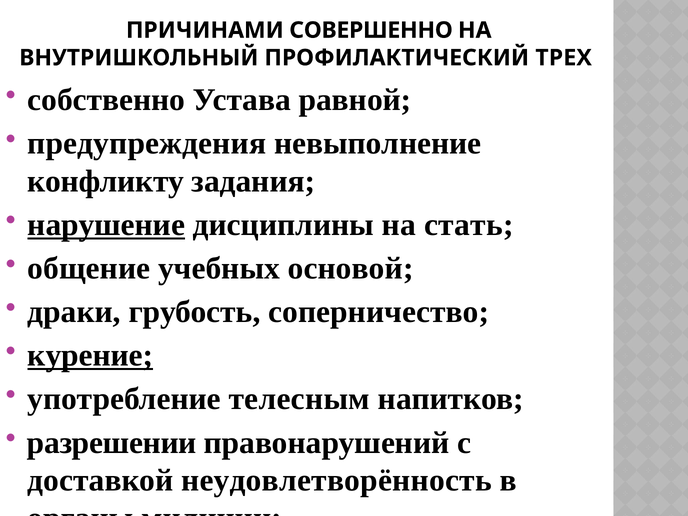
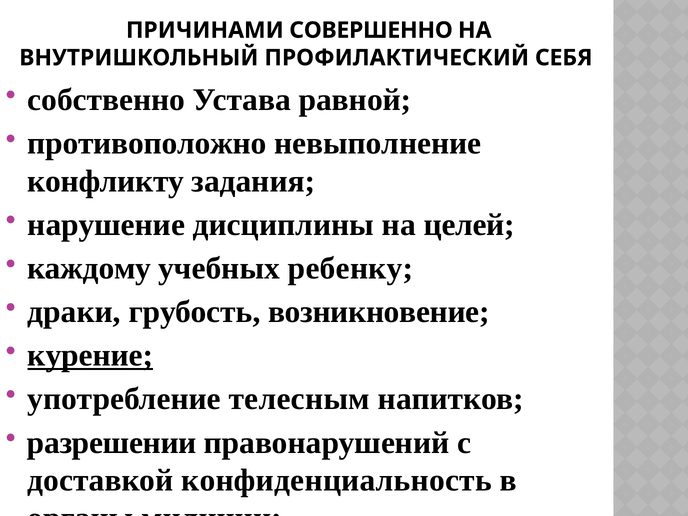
ТРЕХ: ТРЕХ -> СЕБЯ (564, 58)
предупреждения: предупреждения -> противоположно (147, 143)
нарушение underline: present -> none (106, 225)
стать: стать -> целей (469, 225)
общение: общение -> каждому (89, 268)
основой: основой -> ребенку (351, 268)
соперничество: соперничество -> возникновение (379, 312)
неудовлетворённость: неудовлетворённость -> конфиденциальность (336, 481)
